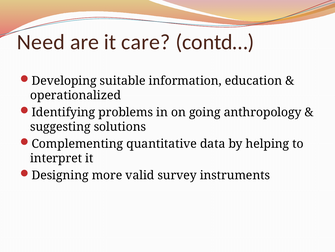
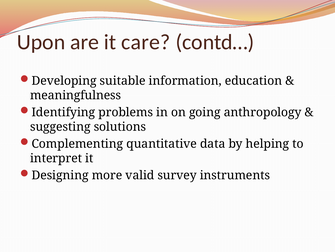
Need: Need -> Upon (41, 42)
operationalized: operationalized -> meaningfulness (76, 95)
